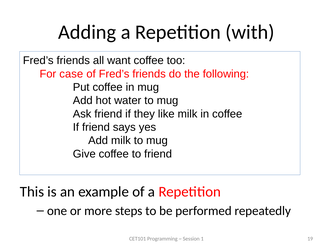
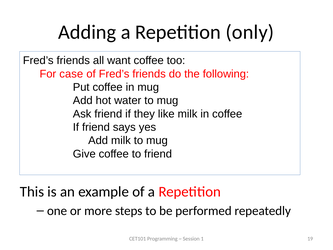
with: with -> only (250, 32)
